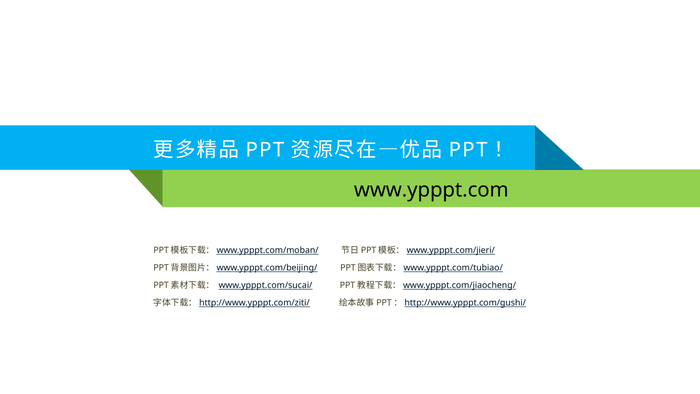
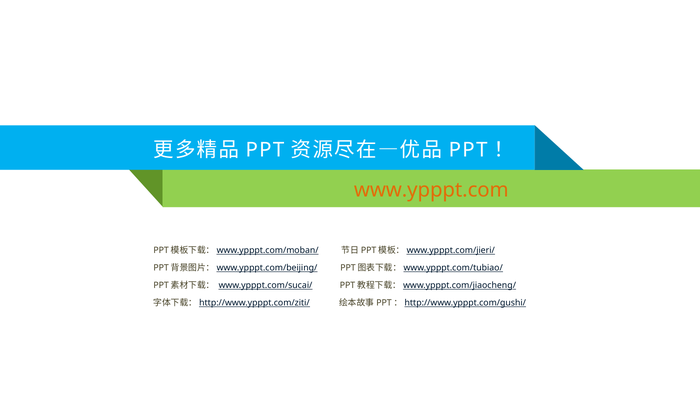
www.ypppt.com colour: black -> orange (431, 190)
